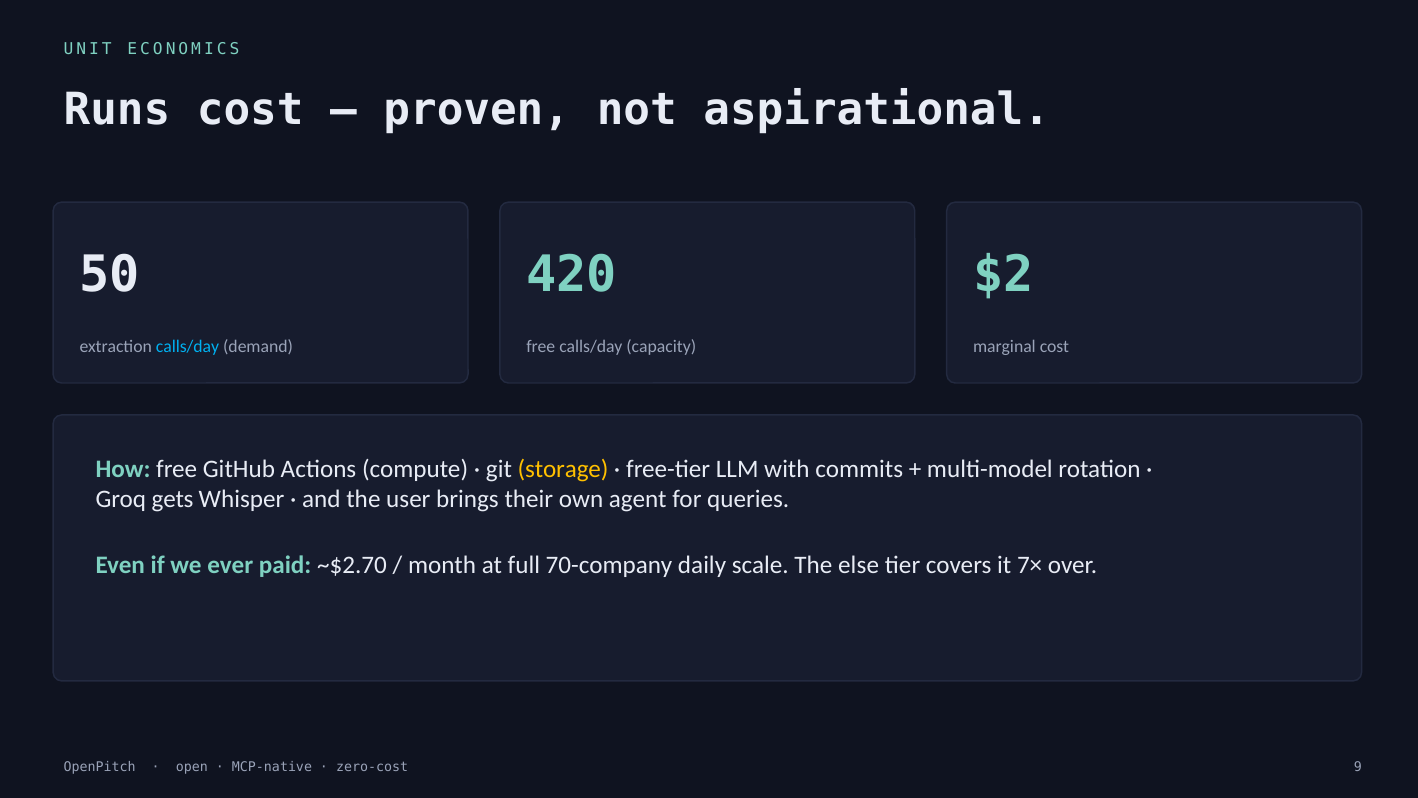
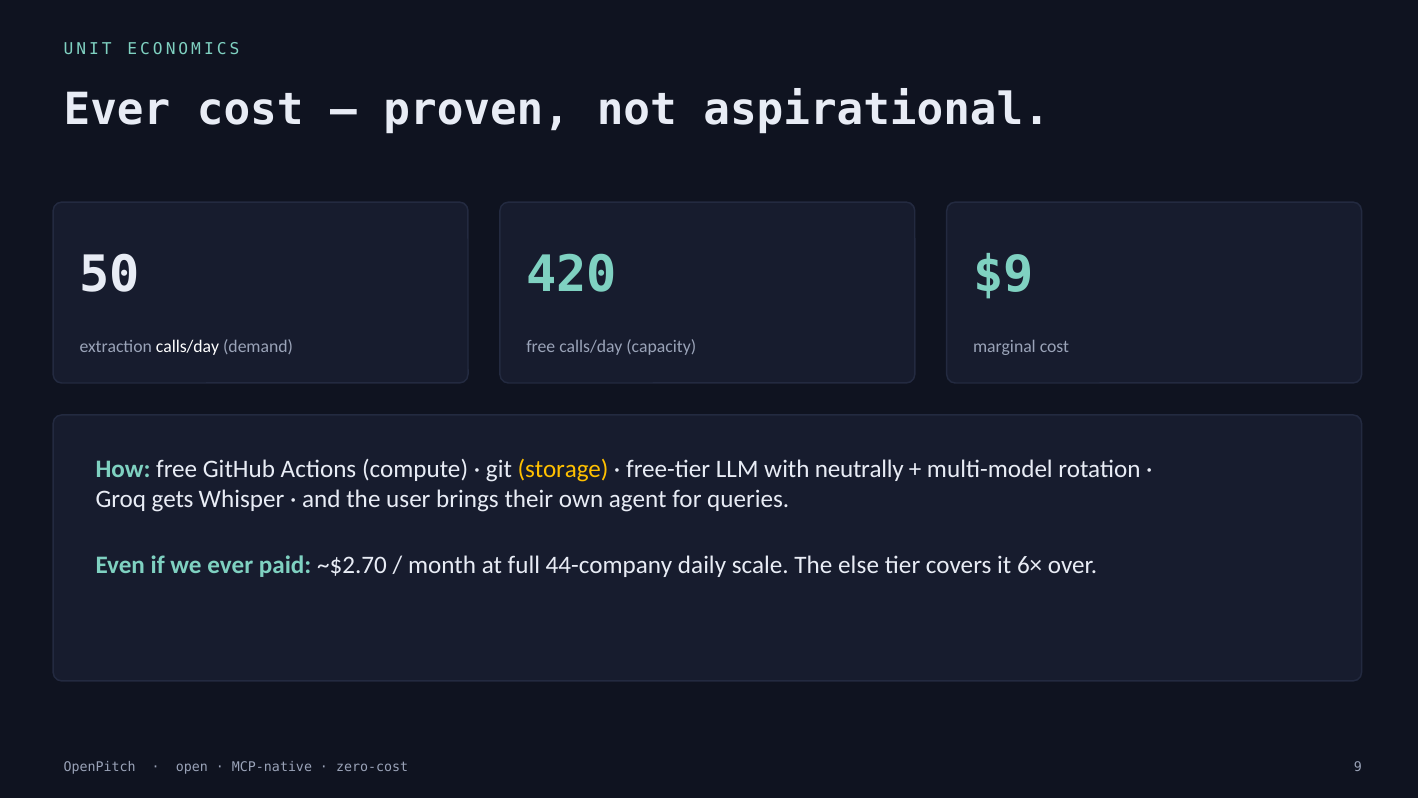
Runs: Runs -> Ever (117, 109)
$2: $2 -> $9 (1003, 275)
calls/day colour: light blue -> white (188, 346)
commits: commits -> neutrally (859, 469)
70-company: 70-company -> 44-company (609, 565)
7×: 7× -> 6× (1030, 565)
